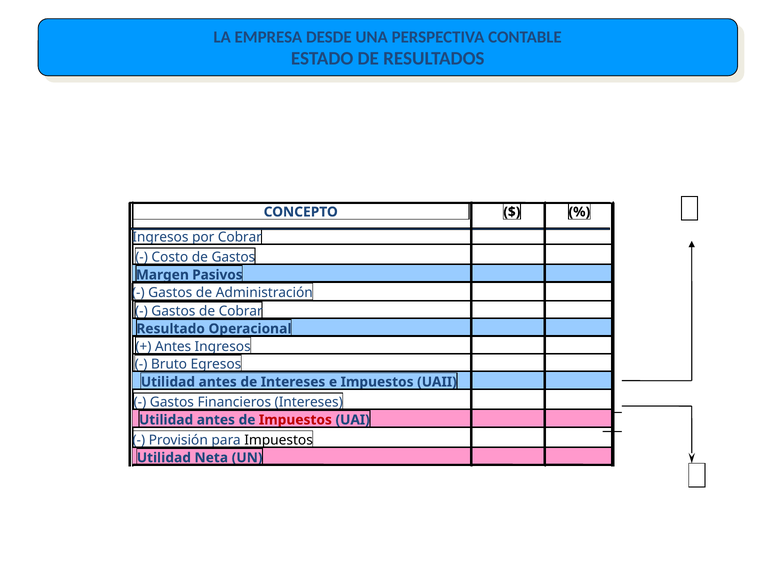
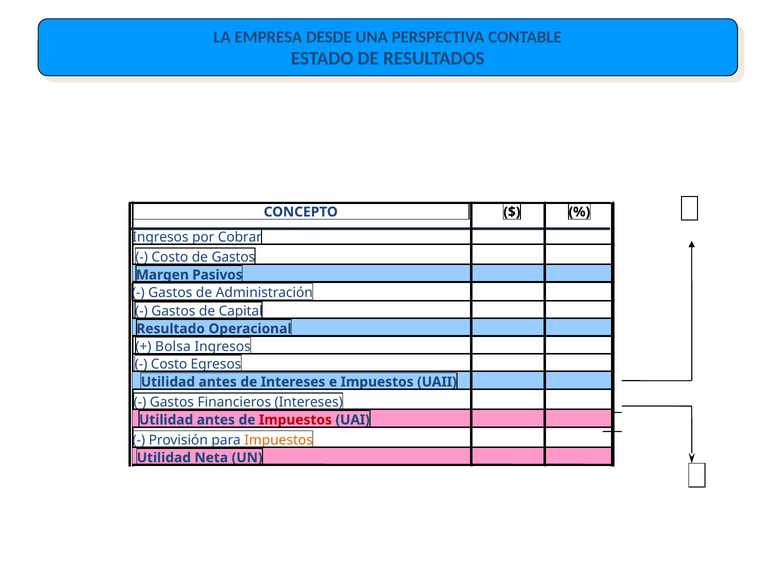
de Cobrar: Cobrar -> Capital (241, 311)
Antes: Antes -> Bolsa (173, 347)
Bruto: Bruto -> Costo (169, 364)
Impuestos colour: black -> orange (279, 440)
